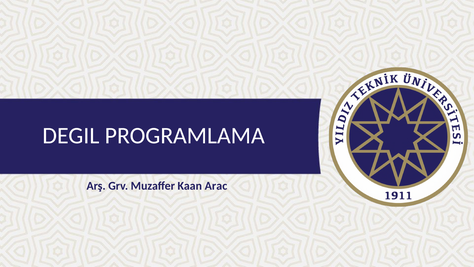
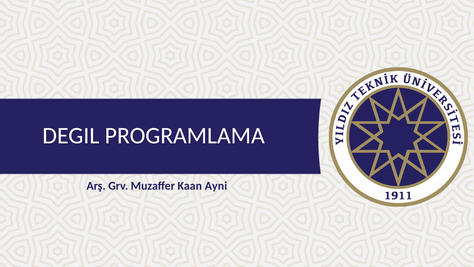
Arac: Arac -> Ayni (216, 186)
